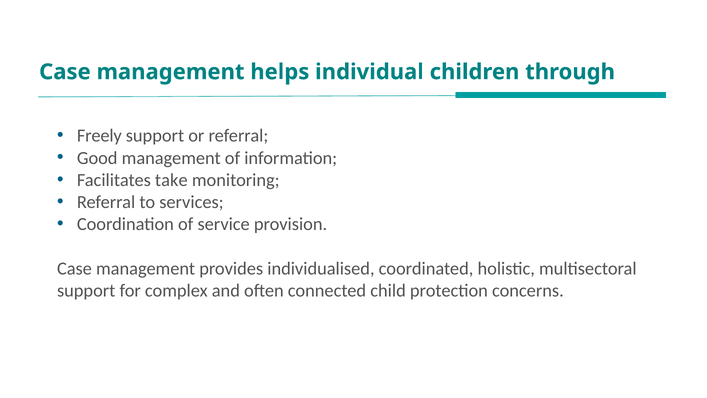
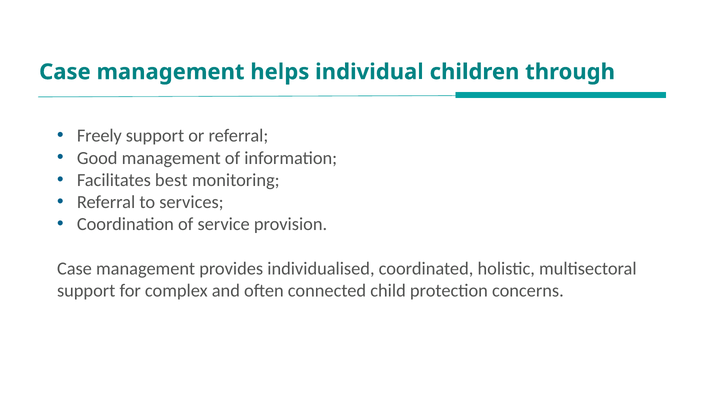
take: take -> best (171, 180)
